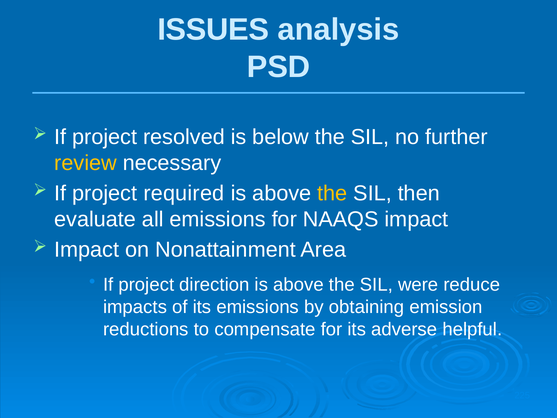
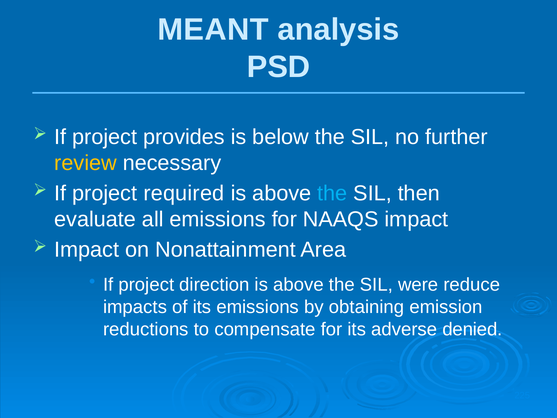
ISSUES: ISSUES -> MEANT (213, 30)
resolved: resolved -> provides (184, 137)
the colour: yellow -> light blue (332, 193)
helpful: helpful -> denied (472, 329)
